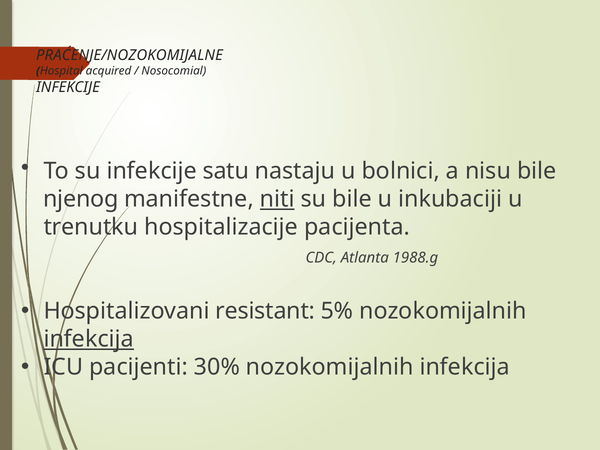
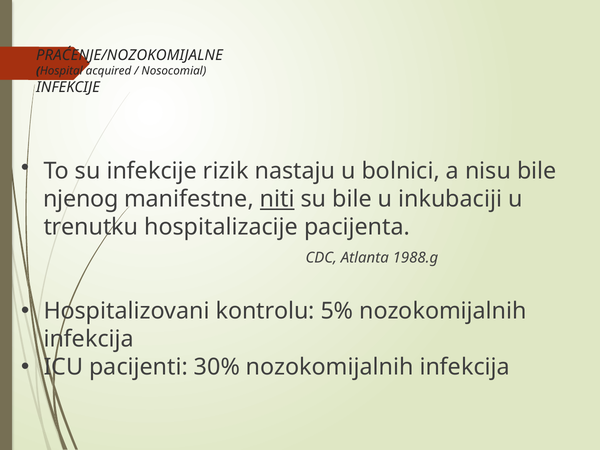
satu: satu -> rizik (226, 171)
resistant: resistant -> kontrolu (265, 311)
infekcija underline: present -> none (89, 339)
